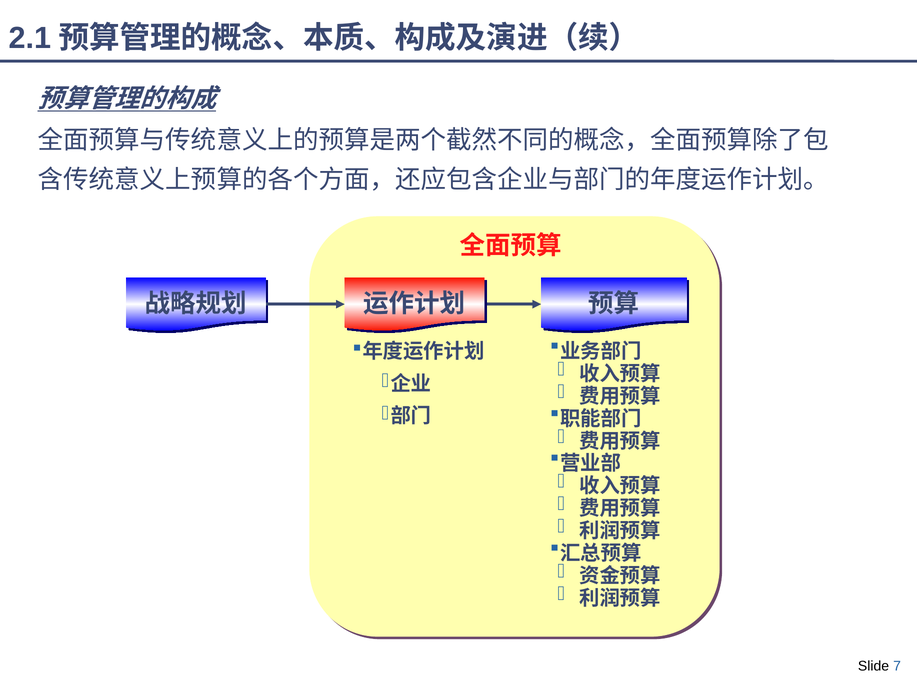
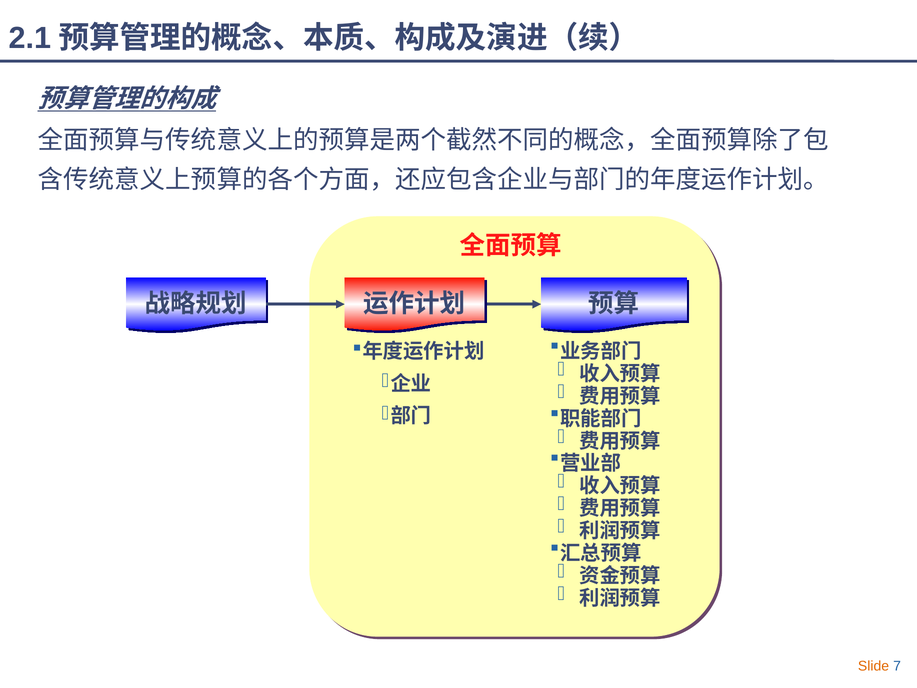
Slide colour: black -> orange (874, 666)
